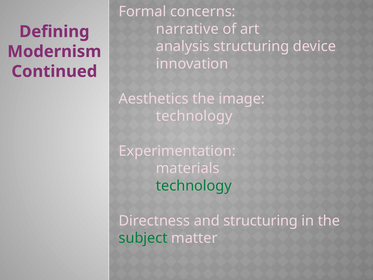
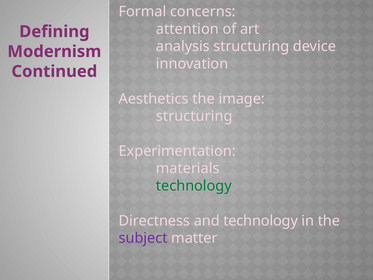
narrative: narrative -> attention (187, 29)
technology: technology -> structuring (194, 116)
and structuring: structuring -> technology (261, 221)
subject colour: green -> purple (143, 238)
